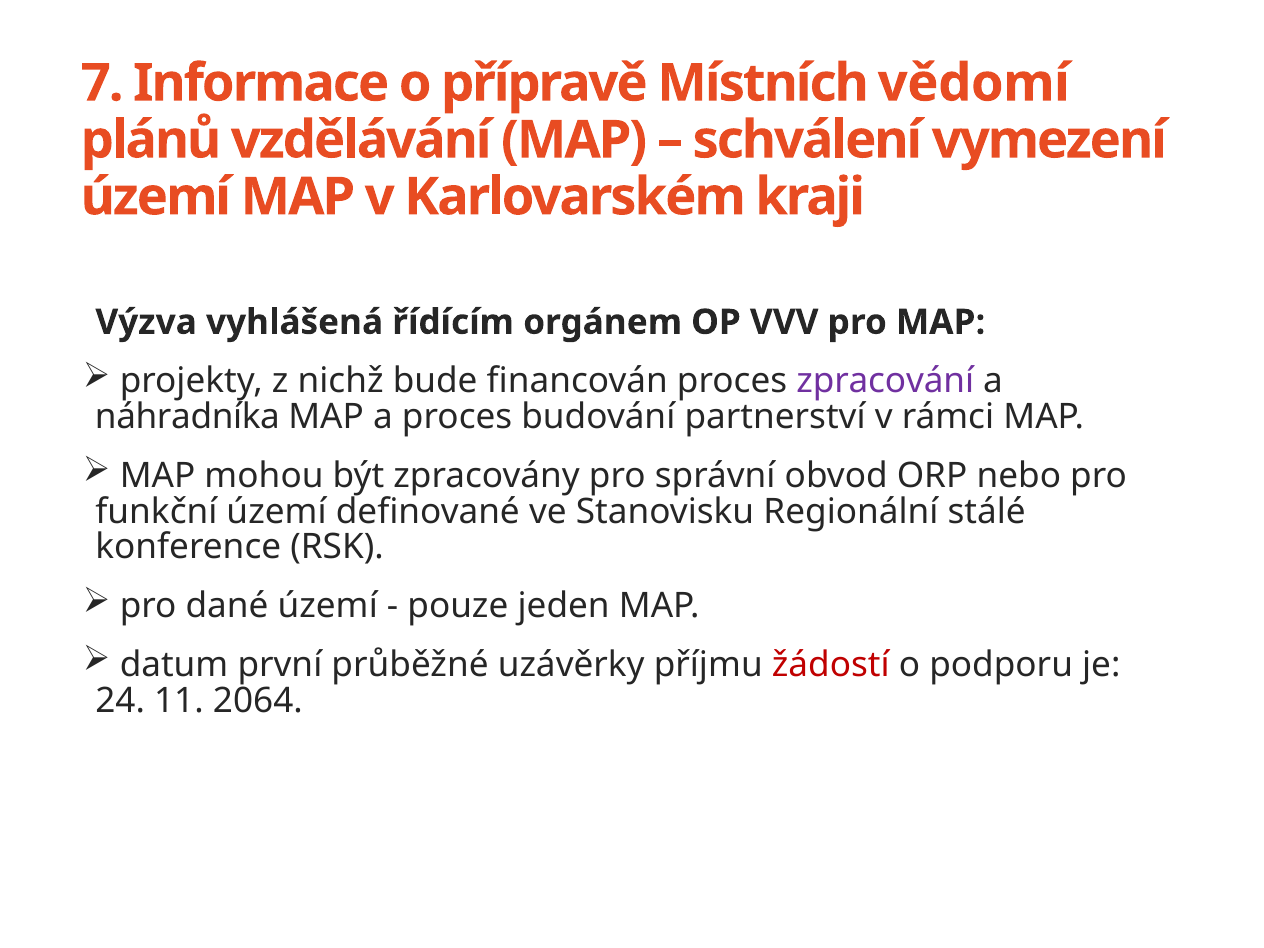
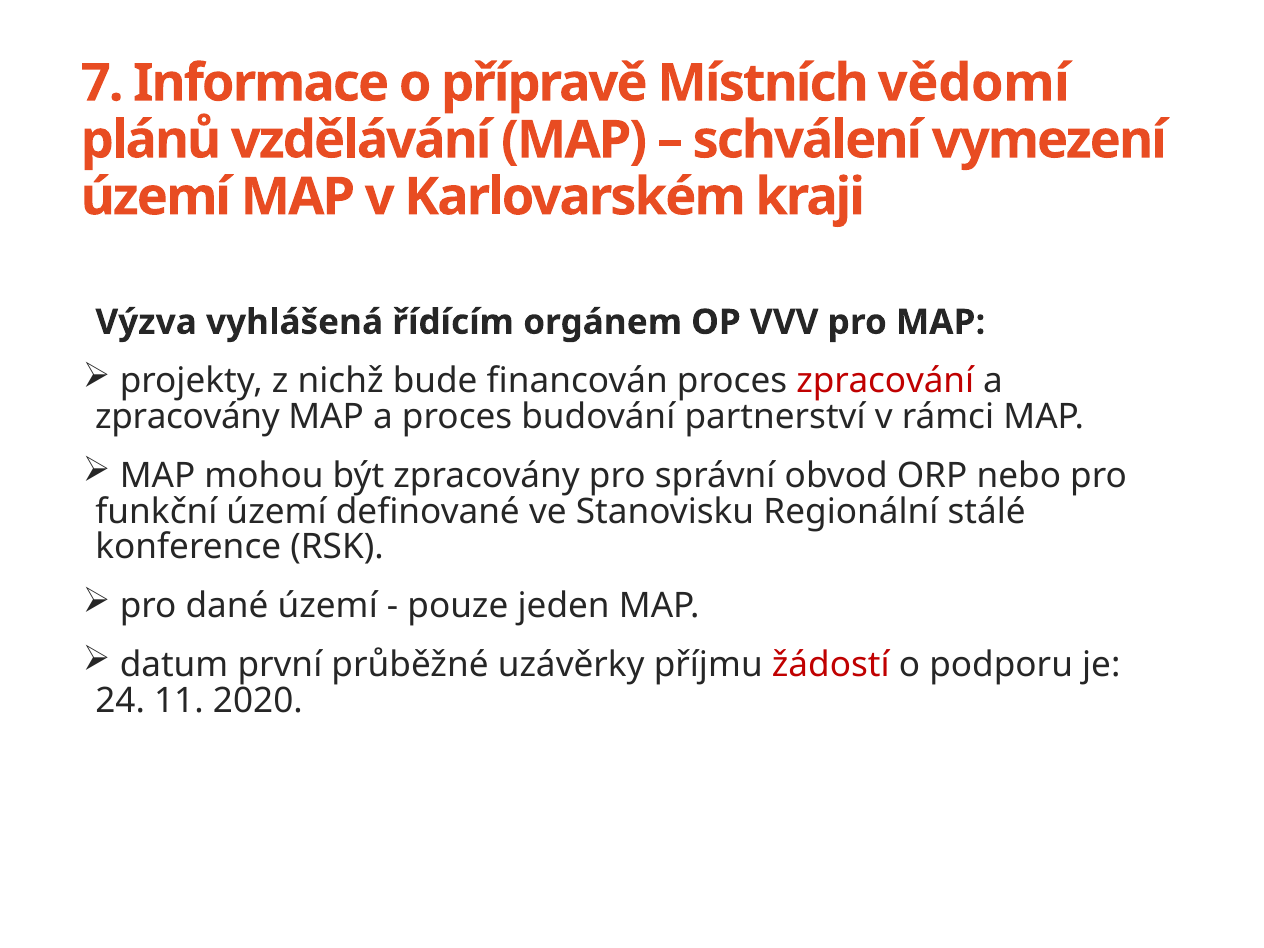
zpracování colour: purple -> red (885, 381)
náhradníka: náhradníka -> zpracovány (187, 417)
2064: 2064 -> 2020 (258, 701)
